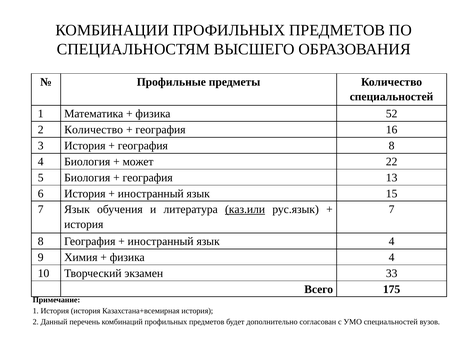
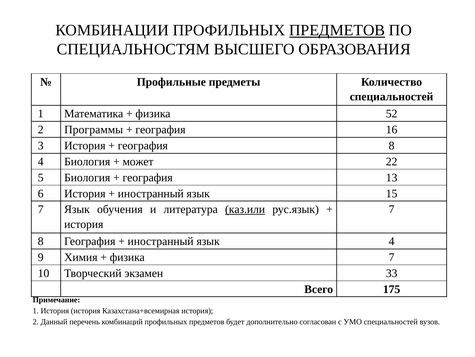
ПРЕДМЕТОВ underline: none -> present (337, 30)
2 Количество: Количество -> Программы (94, 129)
физика 4: 4 -> 7 (392, 257)
